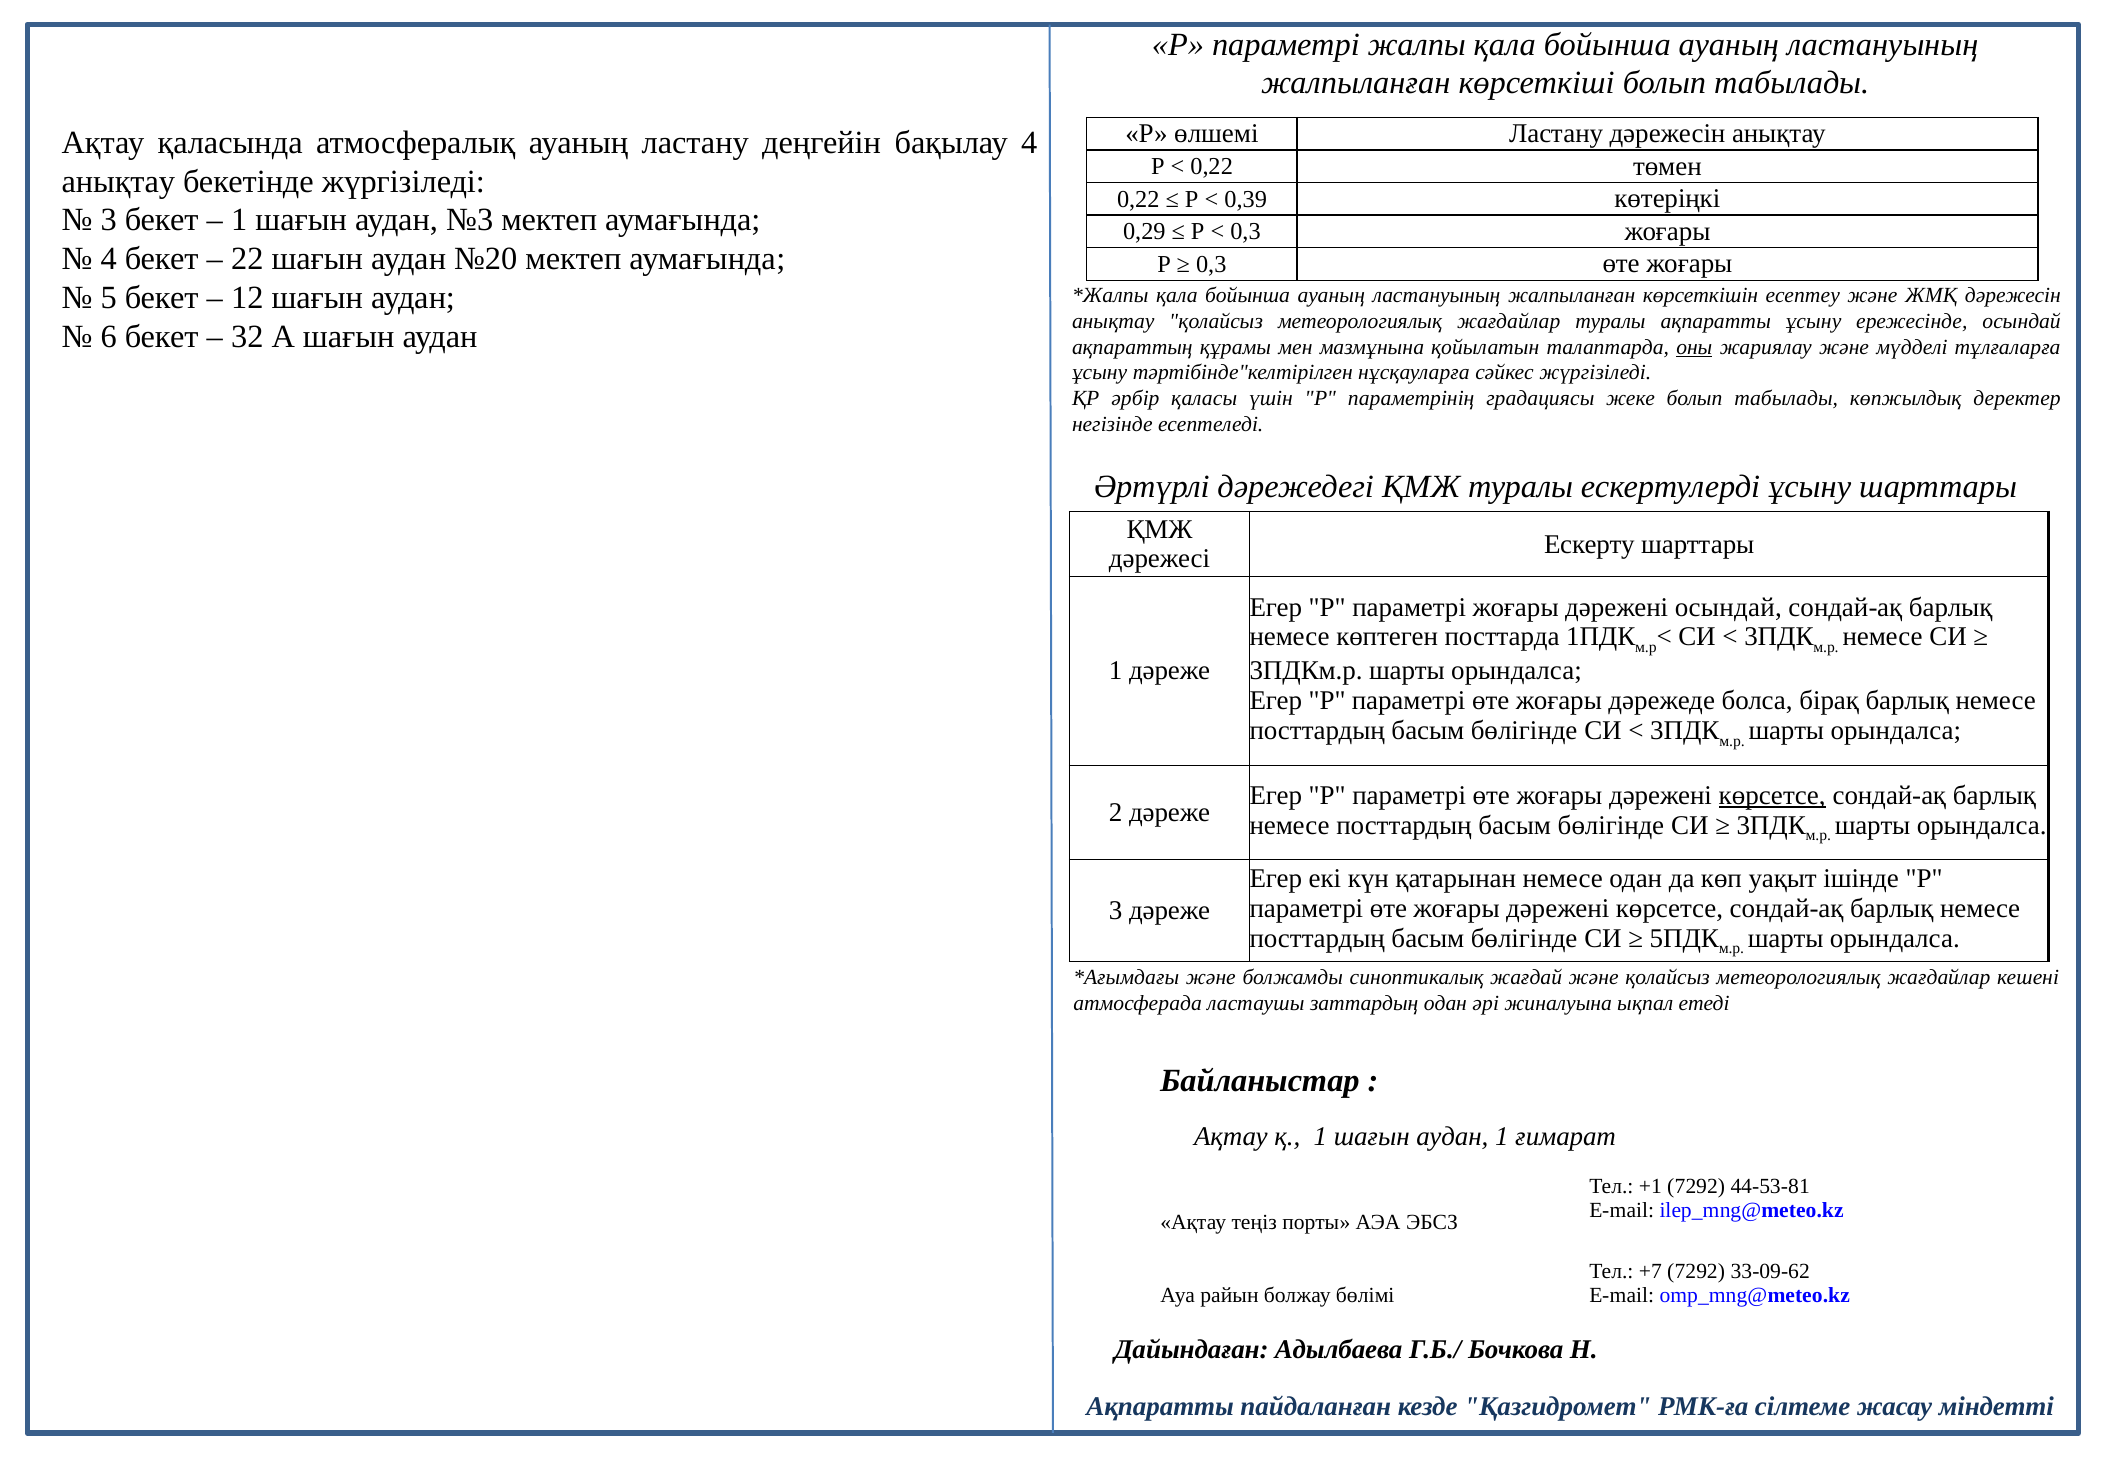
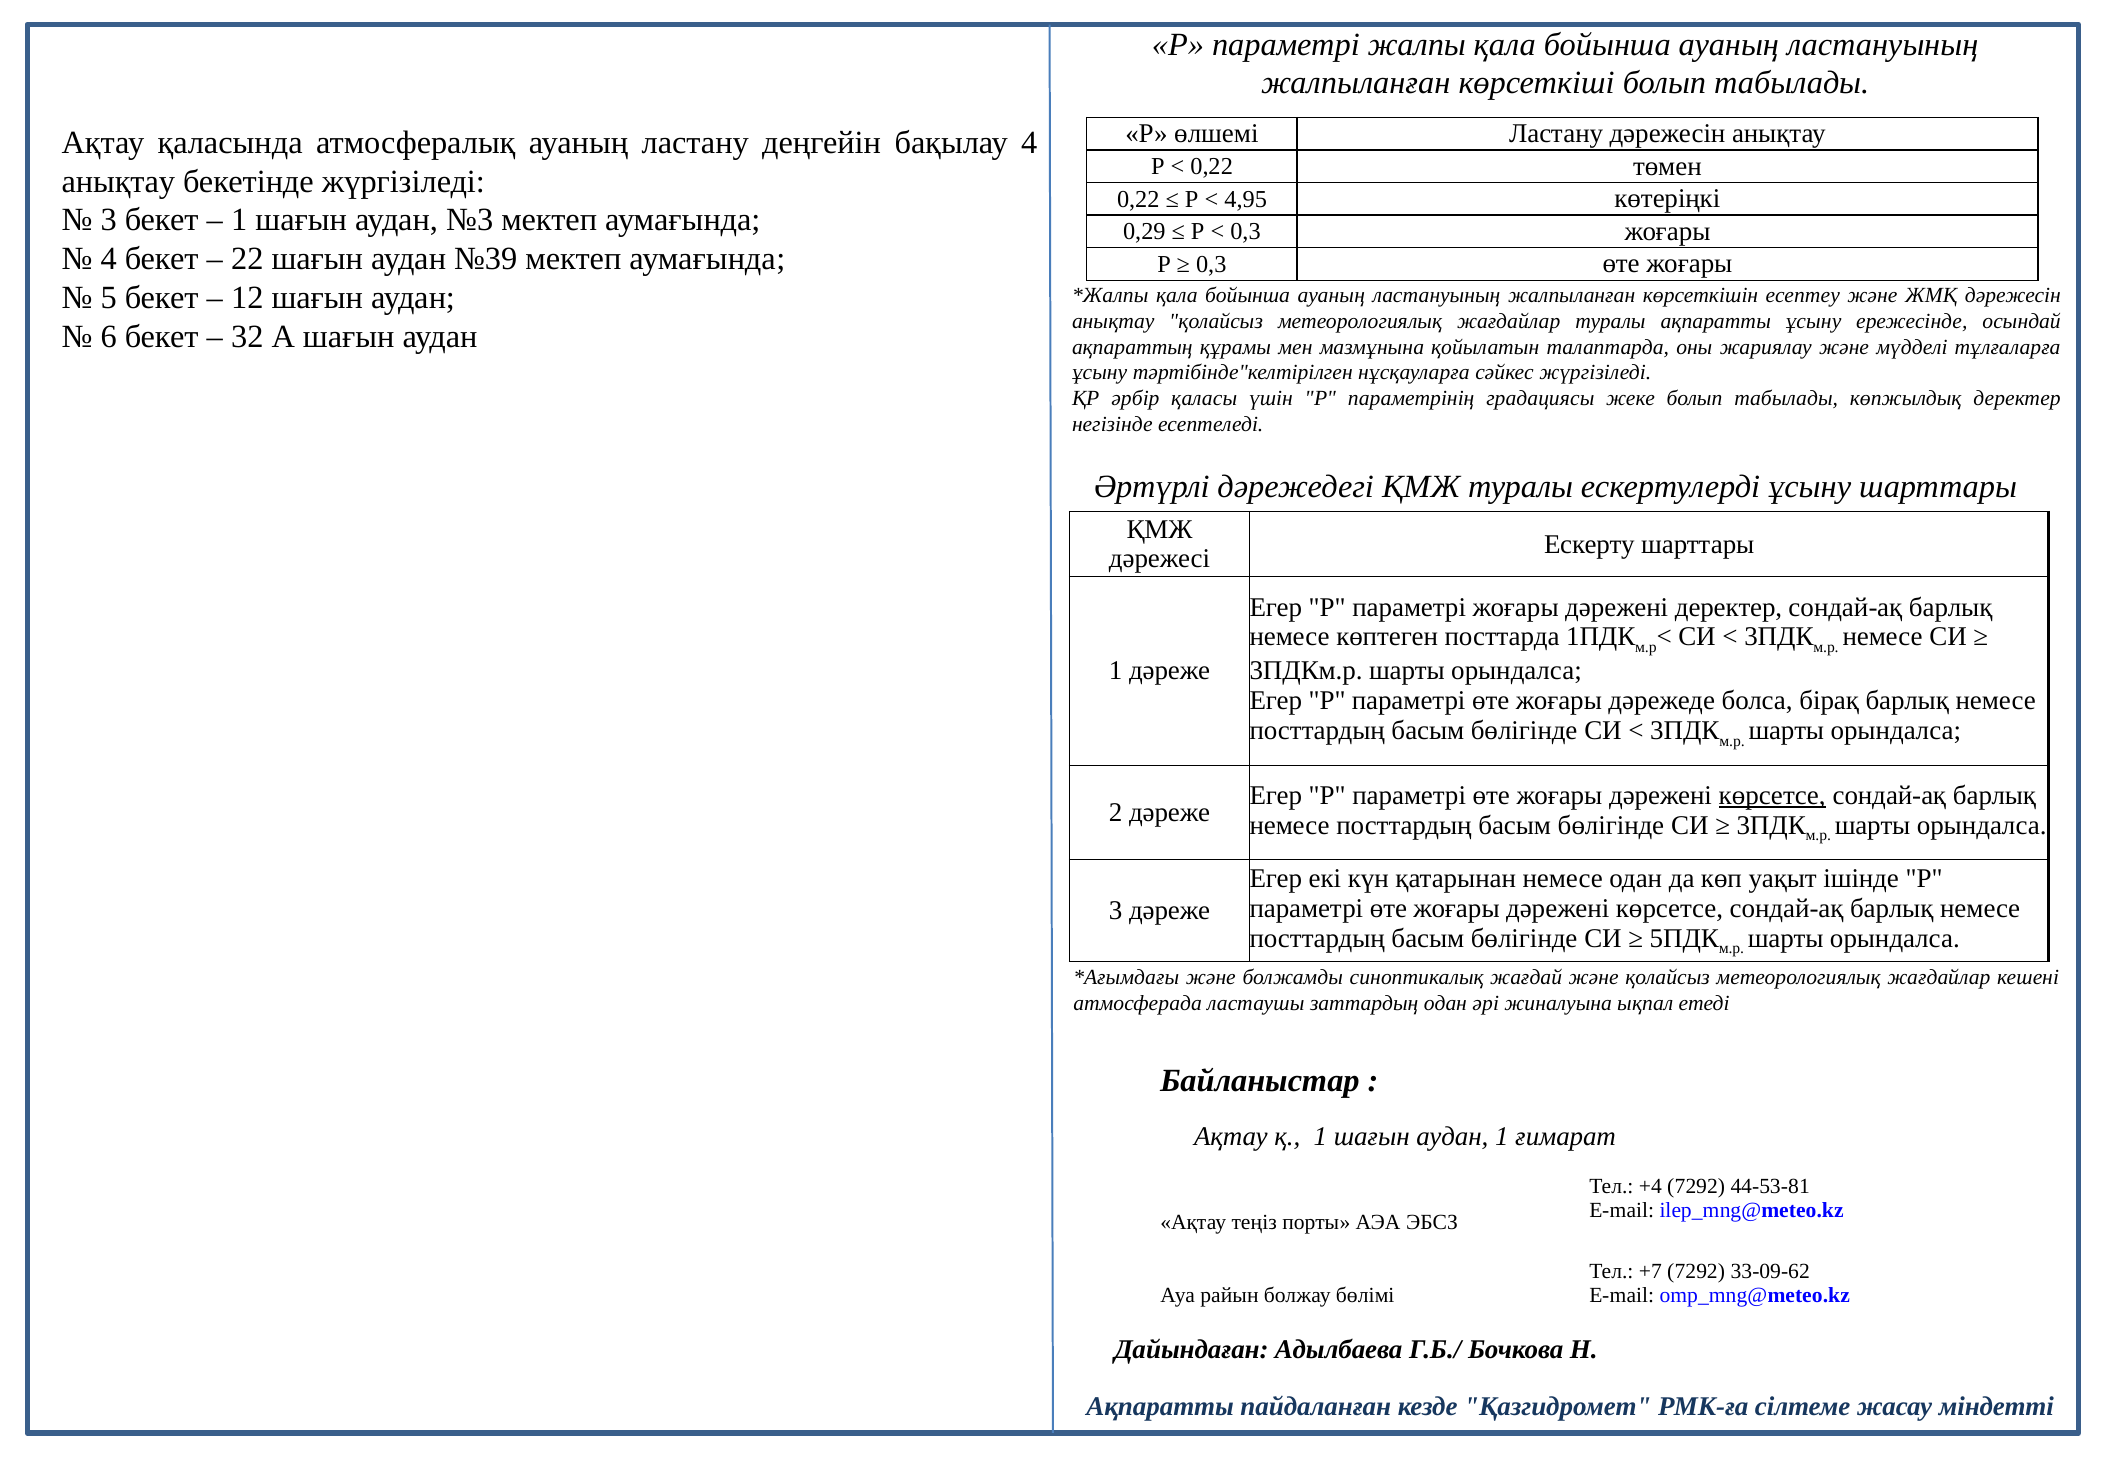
0,39: 0,39 -> 4,95 (1246, 199)
№20: №20 -> №39 (486, 259)
оны underline: present -> none (1694, 347)
дәрежені осындай: осындай -> деректер (1729, 607)
+1: +1 -> +4 (1650, 1187)
